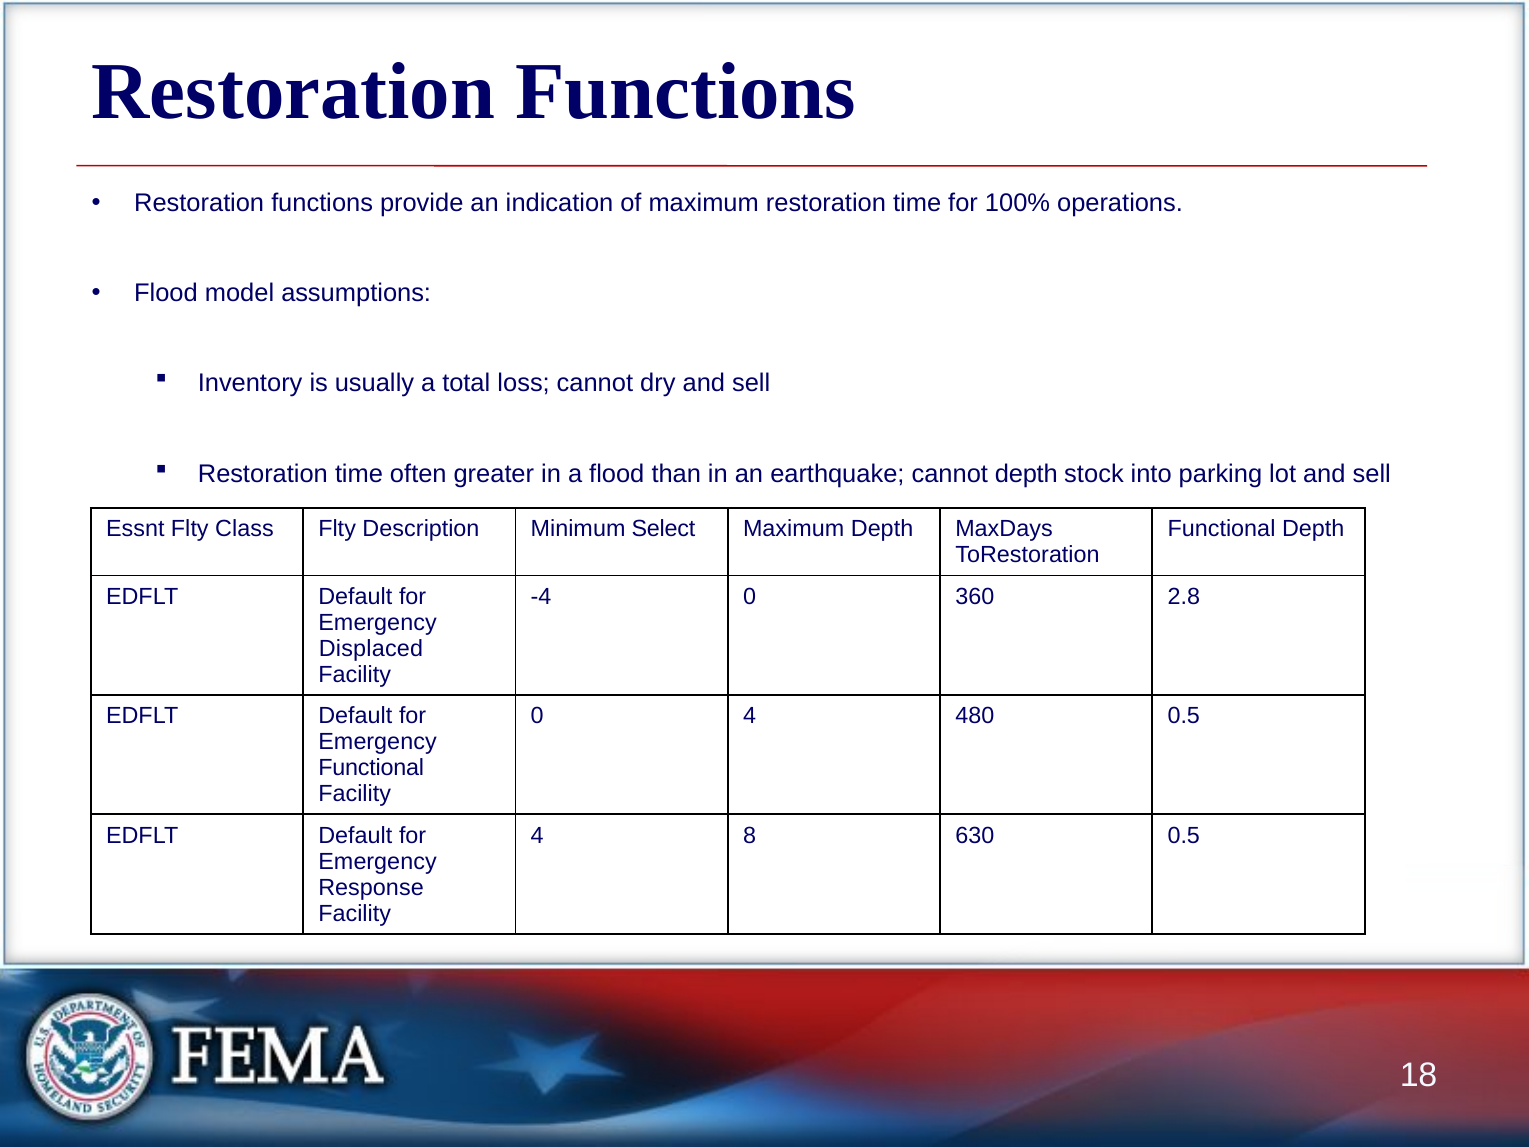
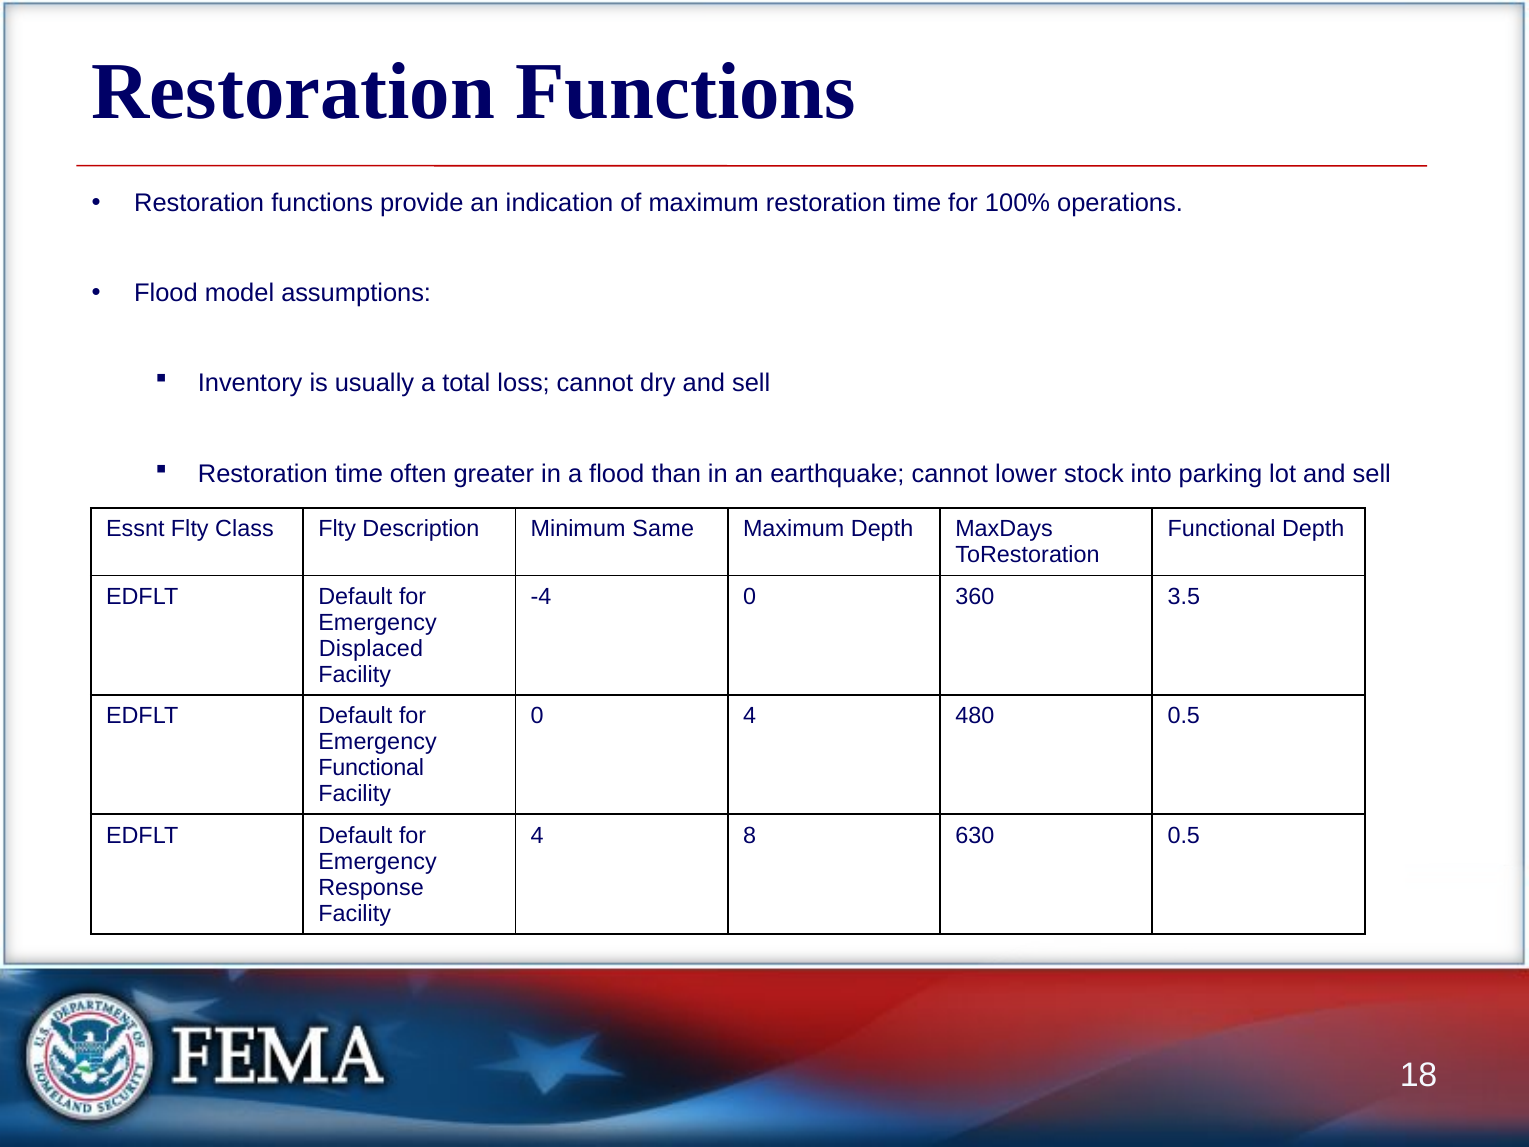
cannot depth: depth -> lower (1026, 474)
Select: Select -> Same (663, 529)
2.8: 2.8 -> 3.5 (1184, 596)
